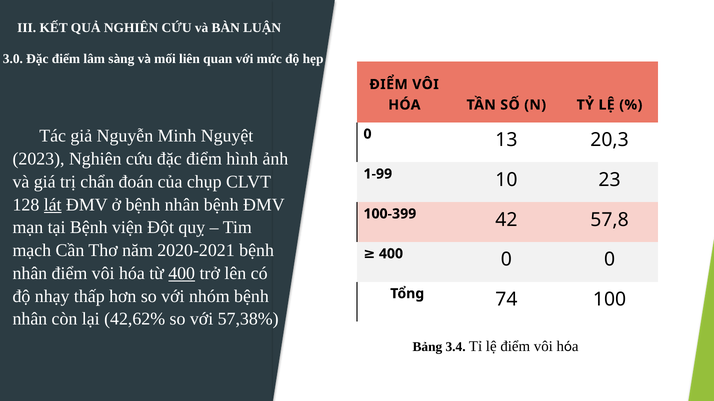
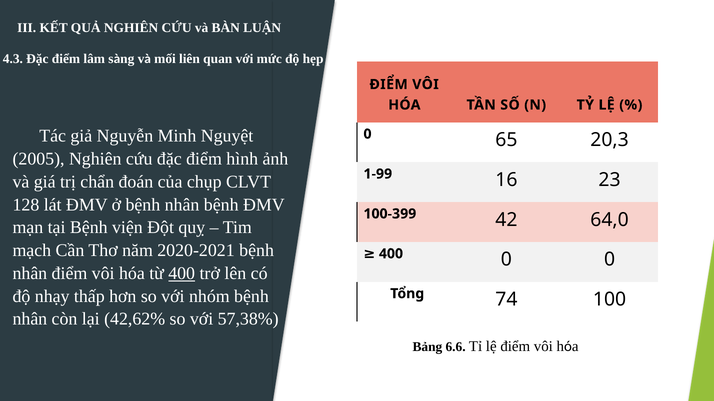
3.0: 3.0 -> 4.3 (13, 59)
13: 13 -> 65 (506, 140)
2023: 2023 -> 2005 (39, 159)
10: 10 -> 16 (506, 180)
lát underline: present -> none (53, 205)
57,8: 57,8 -> 64,0 (610, 220)
3.4: 3.4 -> 6.6 (456, 347)
